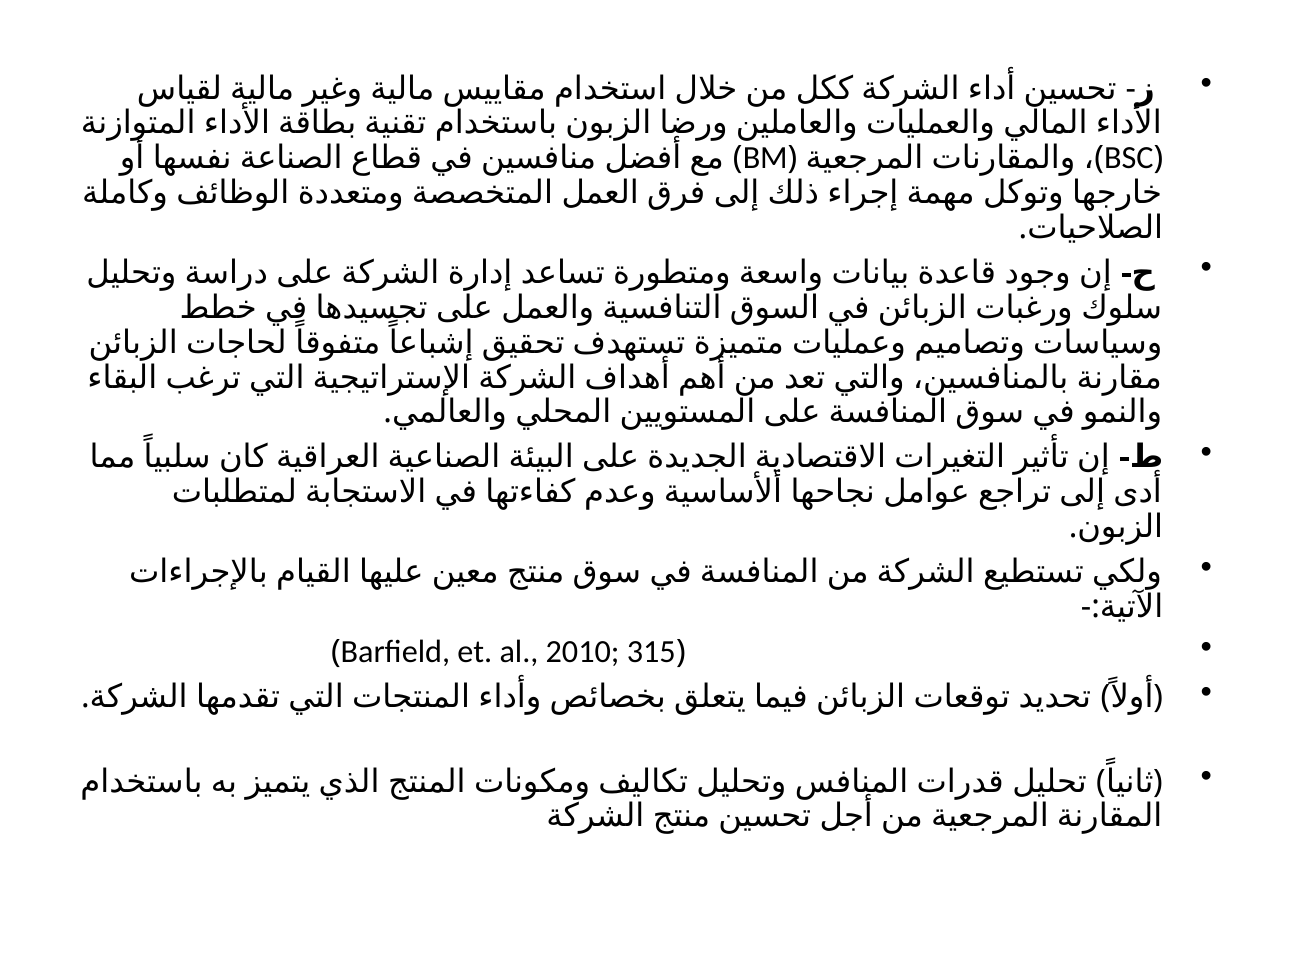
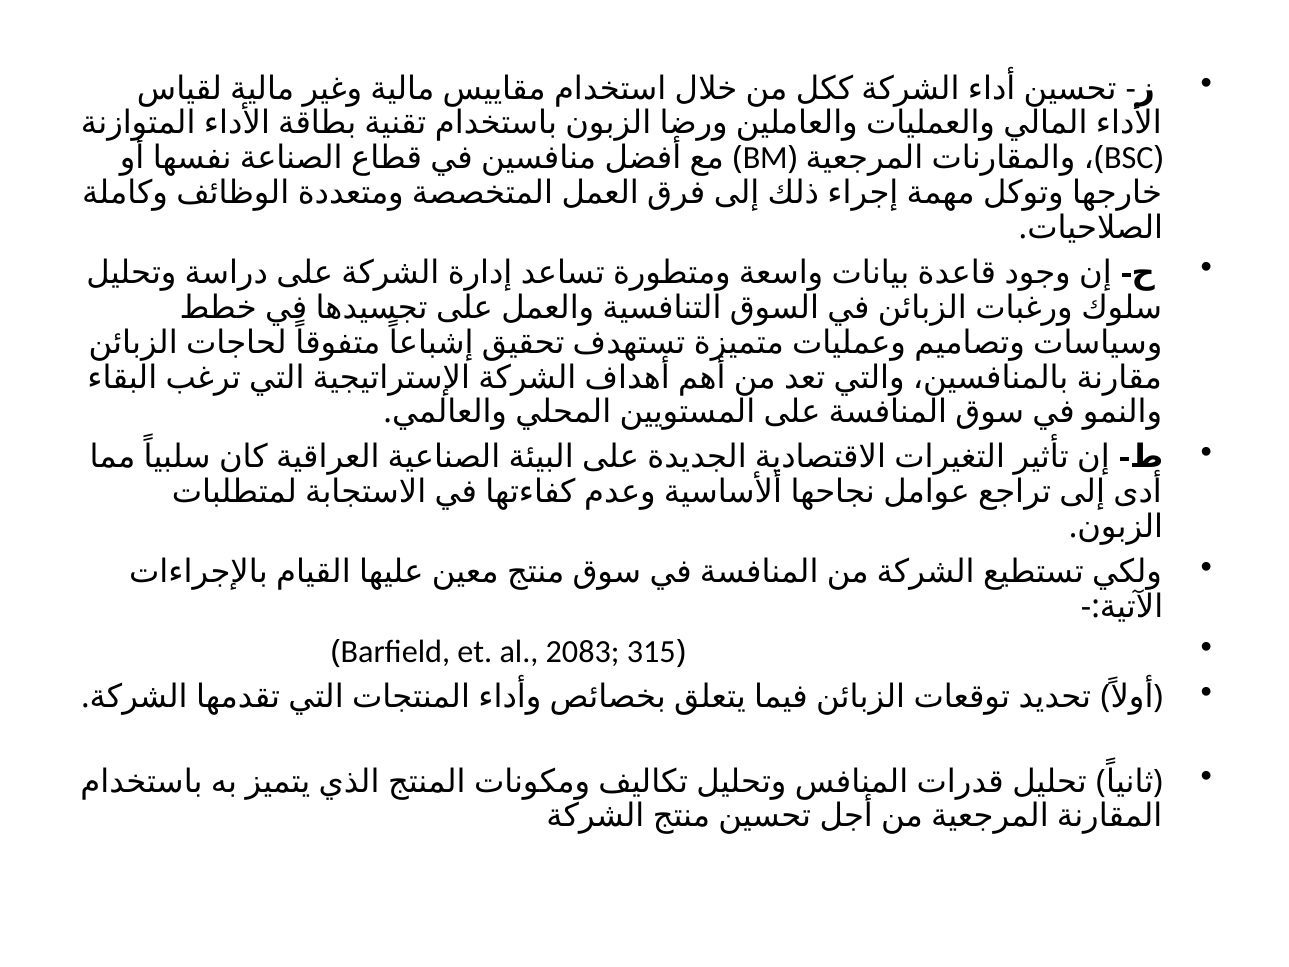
2010: 2010 -> 2083 (583, 652)
